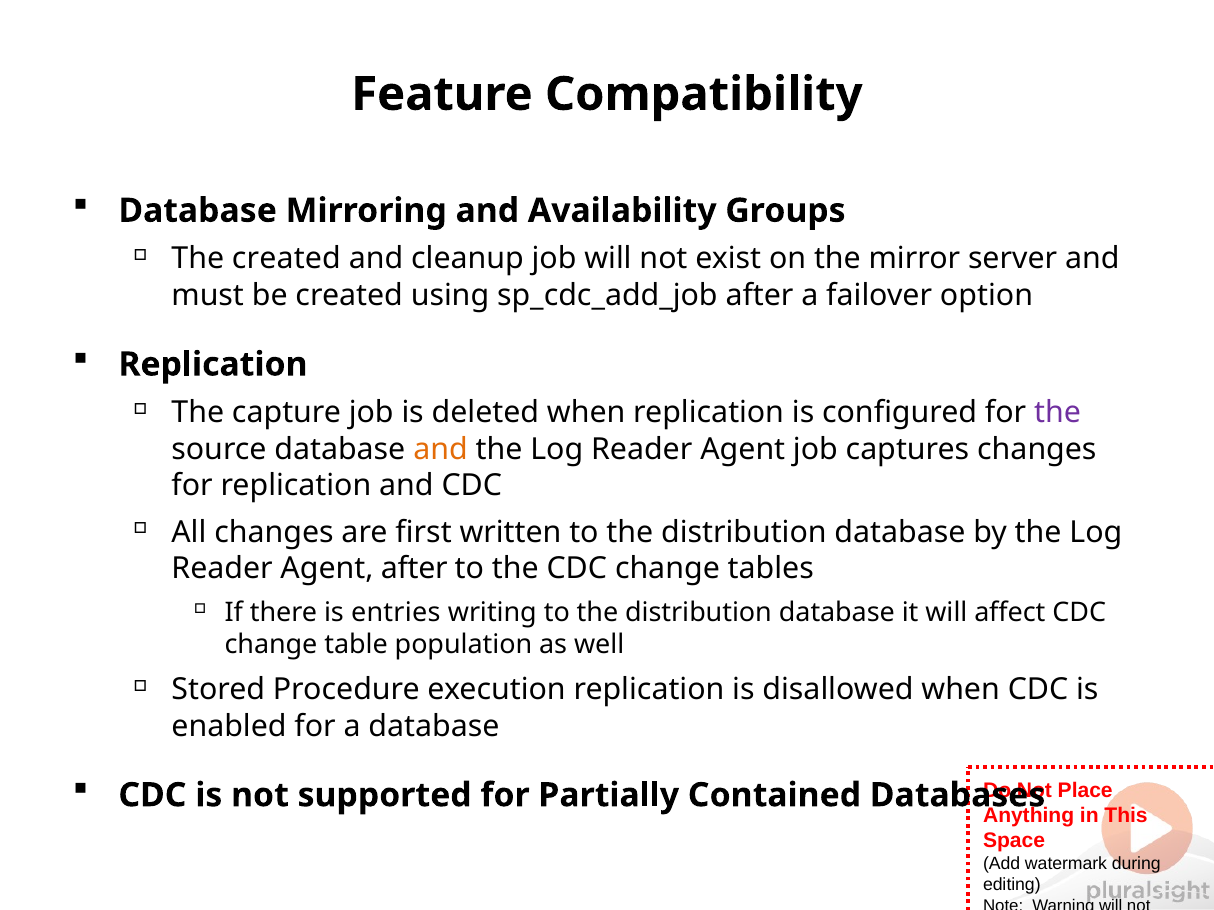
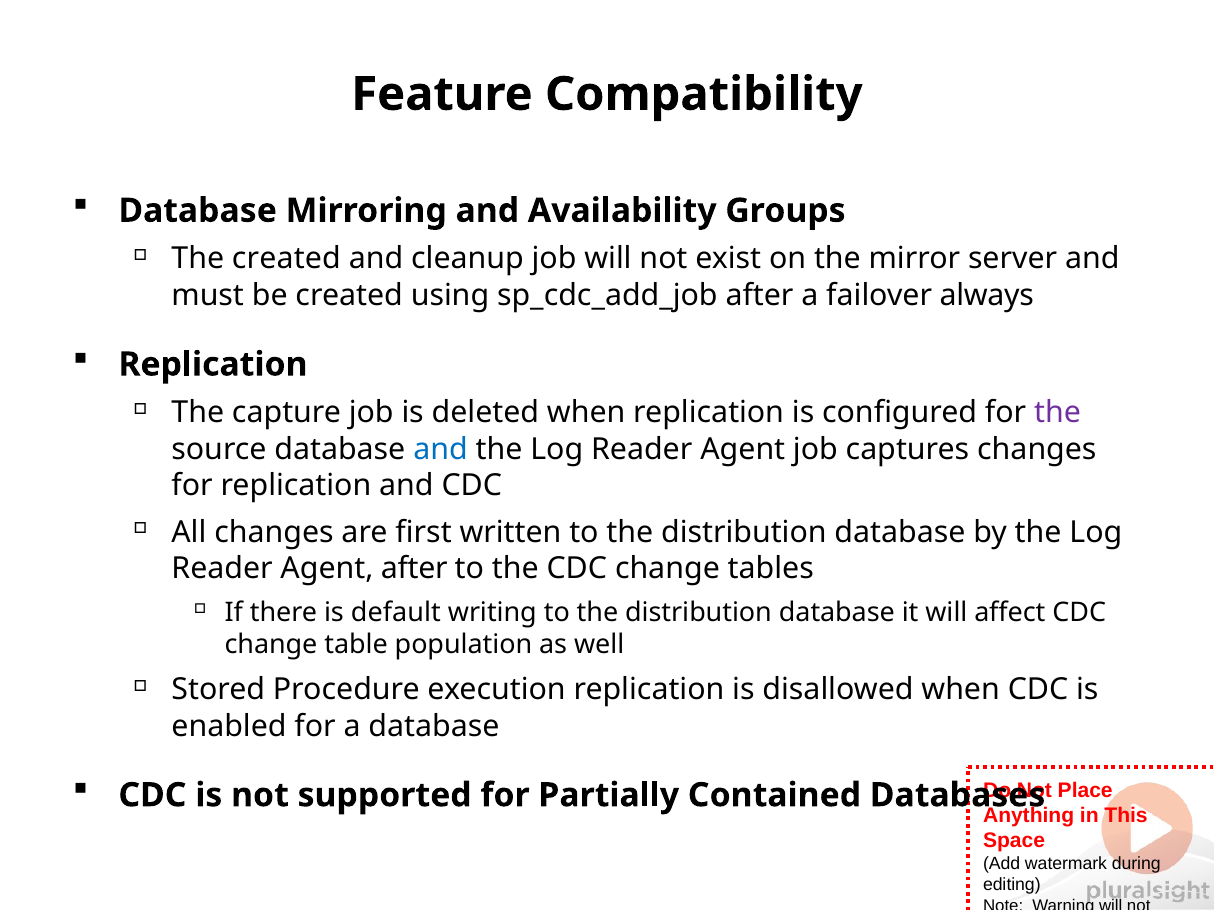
option: option -> always (987, 296)
and colour: orange -> blue (441, 449)
entries: entries -> default (396, 613)
